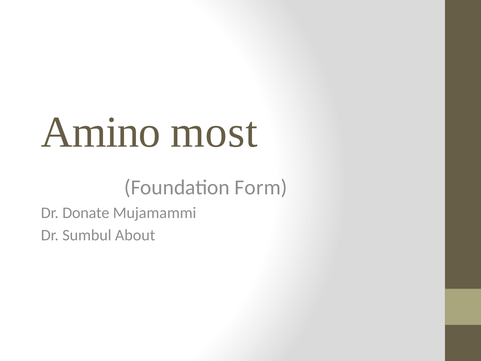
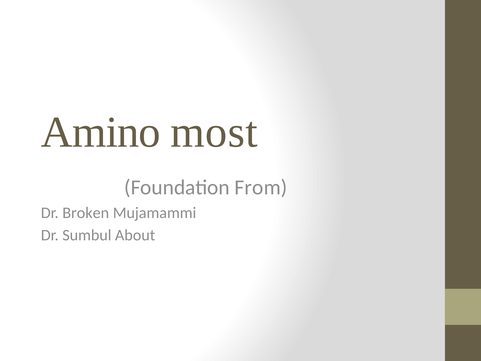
Form: Form -> From (261, 187)
Donate: Donate -> Broken (86, 213)
